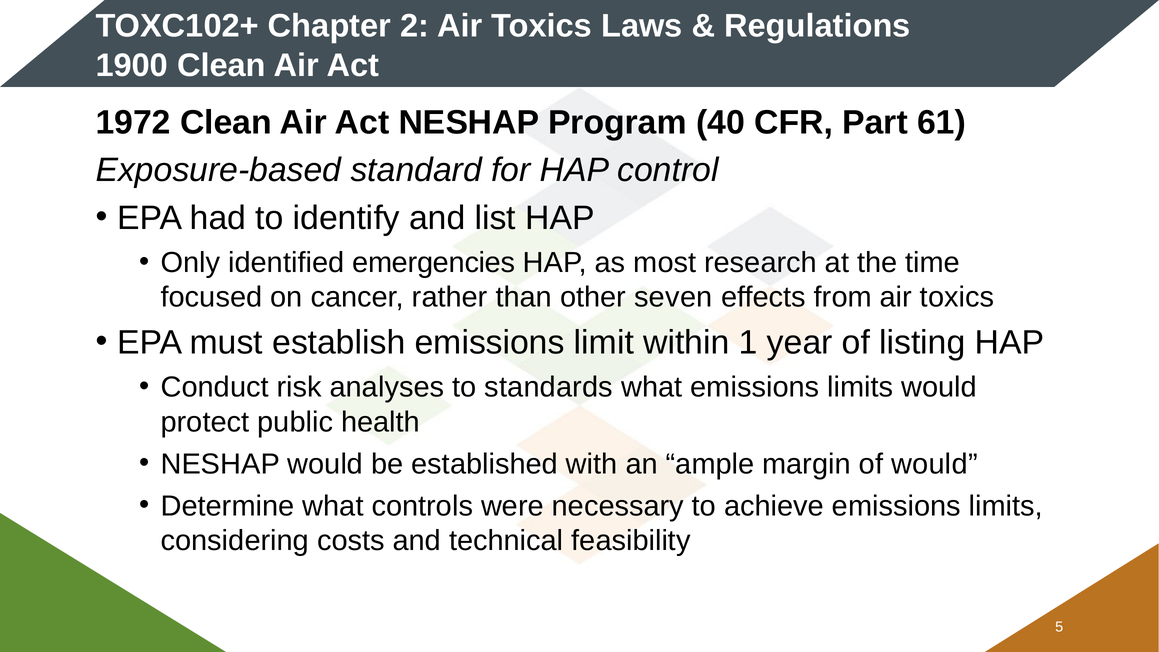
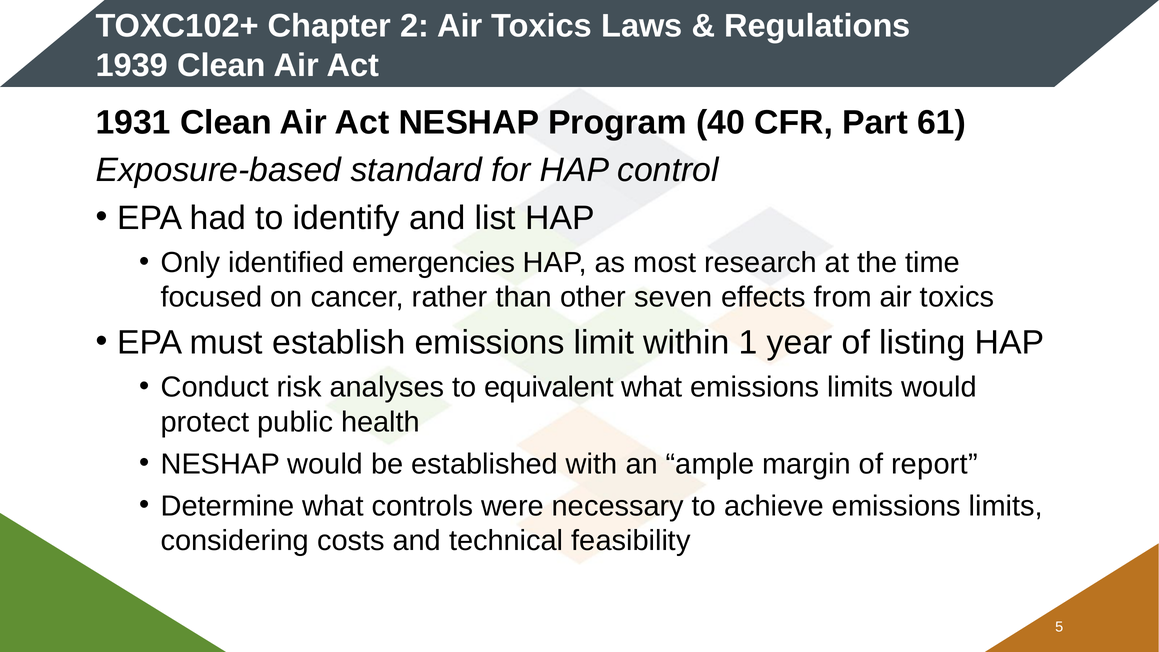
1900: 1900 -> 1939 (132, 65)
1972: 1972 -> 1931 (133, 123)
standards: standards -> equivalent (549, 387)
of would: would -> report (934, 464)
